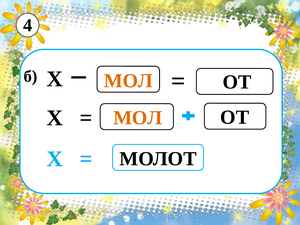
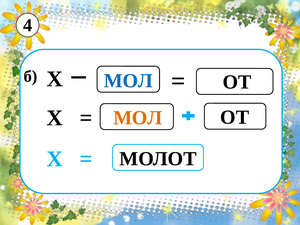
МОЛ colour: orange -> blue (128, 81)
